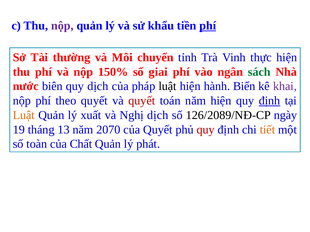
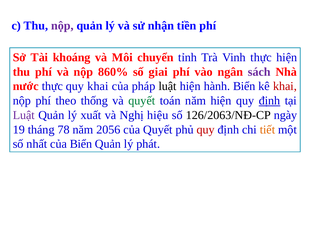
khẩu: khẩu -> nhận (161, 26)
phí underline: present -> none (208, 26)
thường: thường -> khoáng (72, 57)
150%: 150% -> 860% (113, 72)
sách colour: green -> purple (259, 72)
nước biên: biên -> thực (52, 86)
quy dịch: dịch -> khai (98, 86)
khai colour: purple -> red (285, 86)
theo quyết: quyết -> thống (94, 101)
quyết colour: red -> green (142, 101)
Luật colour: orange -> purple (24, 115)
Nghị dịch: dịch -> hiệu (158, 115)
126/2089/NĐ-CP: 126/2089/NĐ-CP -> 126/2063/NĐ-CP (228, 115)
13: 13 -> 78 (64, 130)
2070: 2070 -> 2056 (108, 130)
toàn: toàn -> nhất (37, 144)
của Chất: Chất -> Biển (81, 144)
